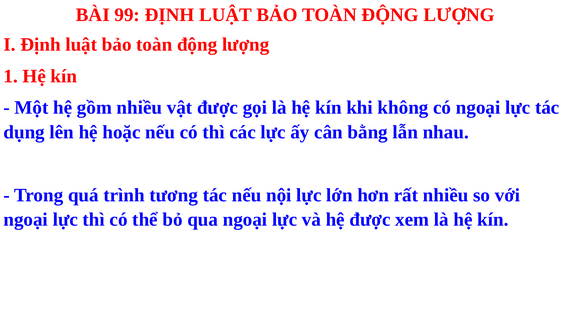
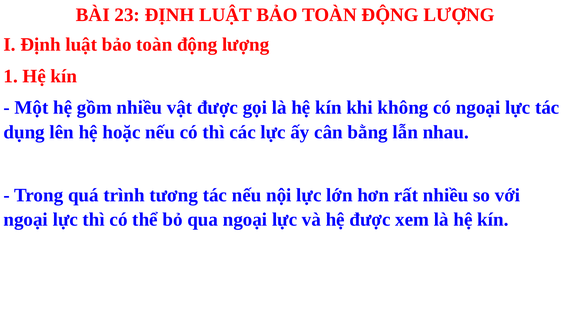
99: 99 -> 23 (127, 15)
